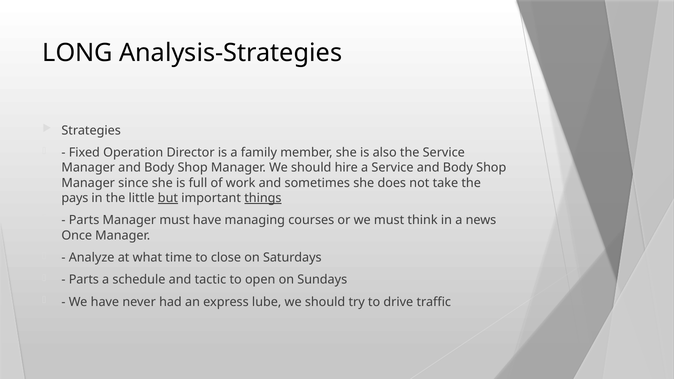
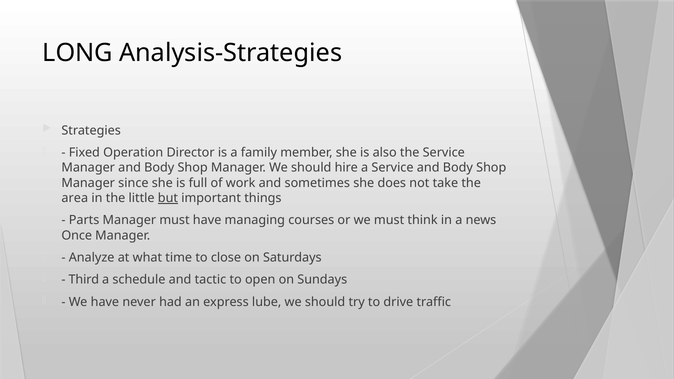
pays: pays -> area (75, 198)
things underline: present -> none (263, 198)
Parts: Parts -> Third (84, 280)
